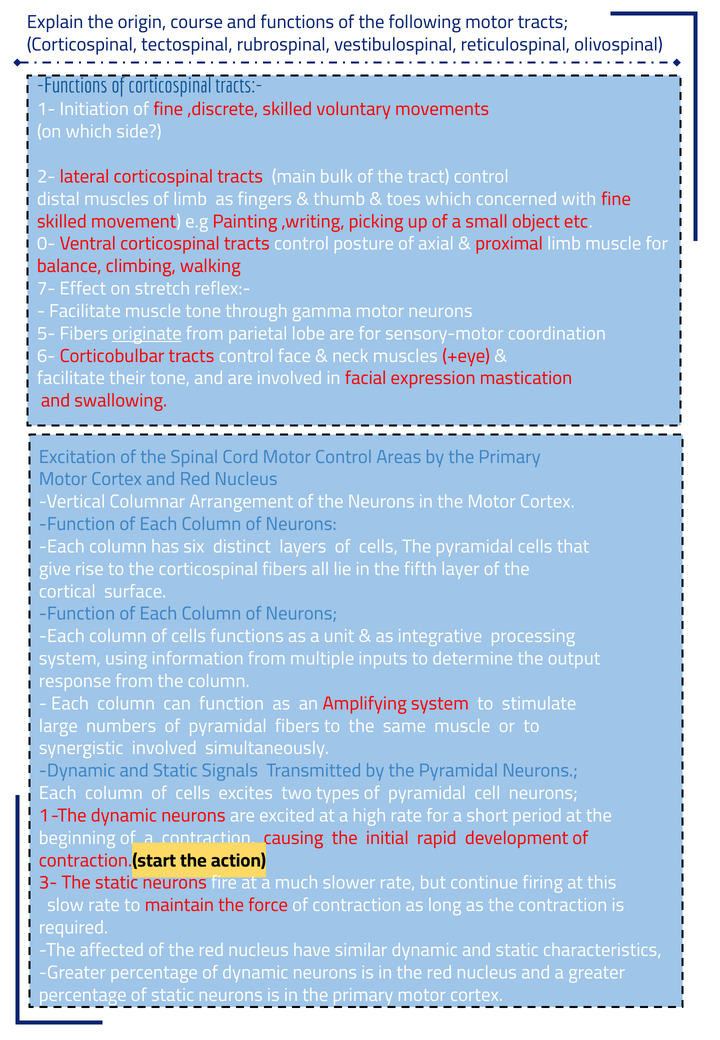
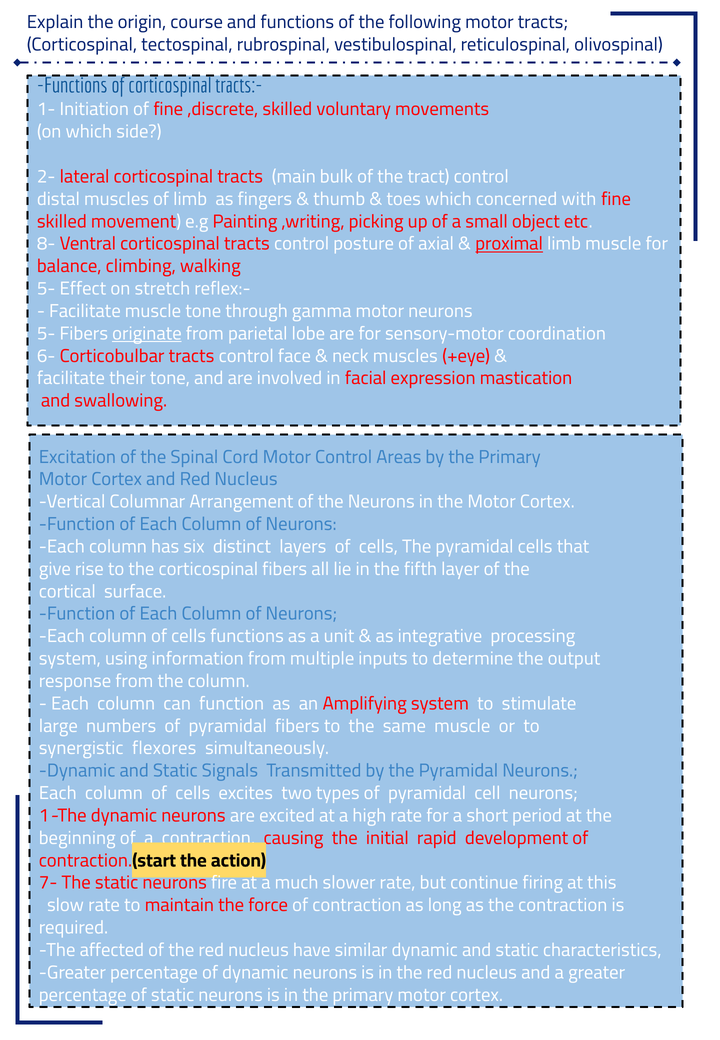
0-: 0- -> 8- (46, 244)
proximal underline: none -> present (509, 244)
7-: 7- -> 5- (46, 289)
synergistic involved: involved -> flexores (164, 748)
3-: 3- -> 7- (48, 883)
